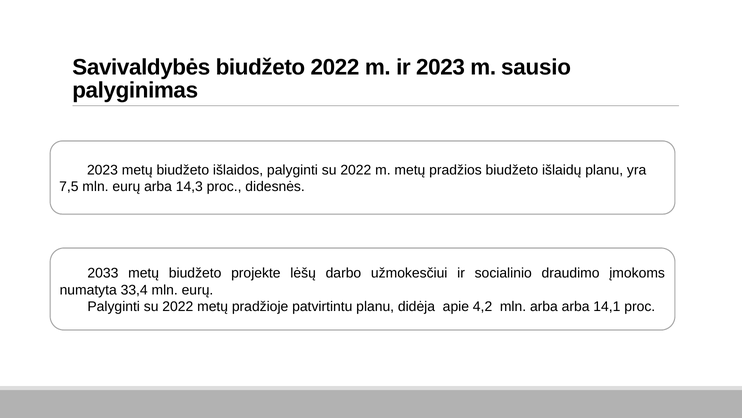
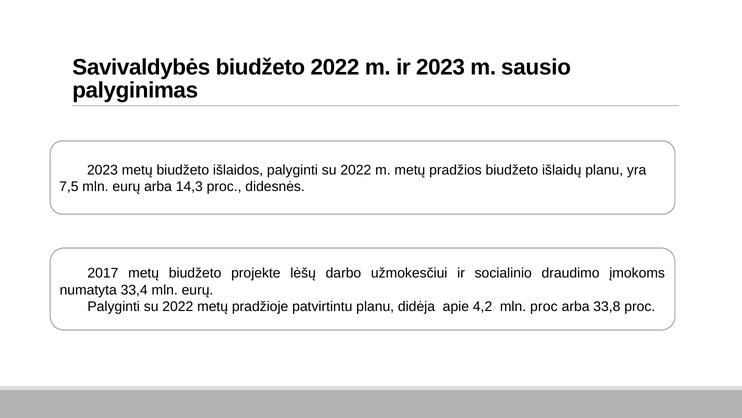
2033: 2033 -> 2017 (103, 273)
mln arba: arba -> proc (544, 306)
14,1: 14,1 -> 33,8 (607, 306)
